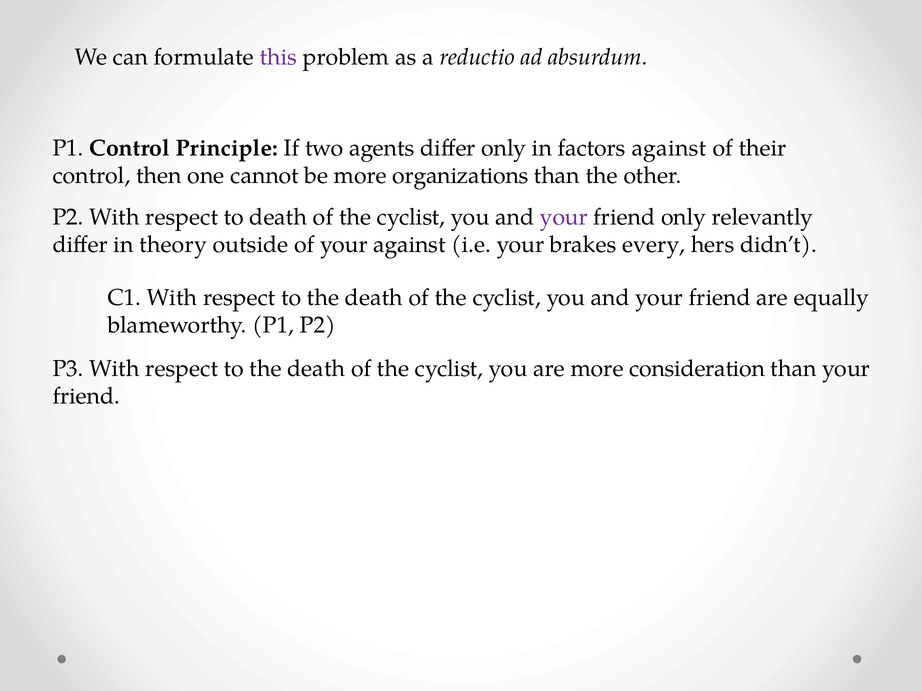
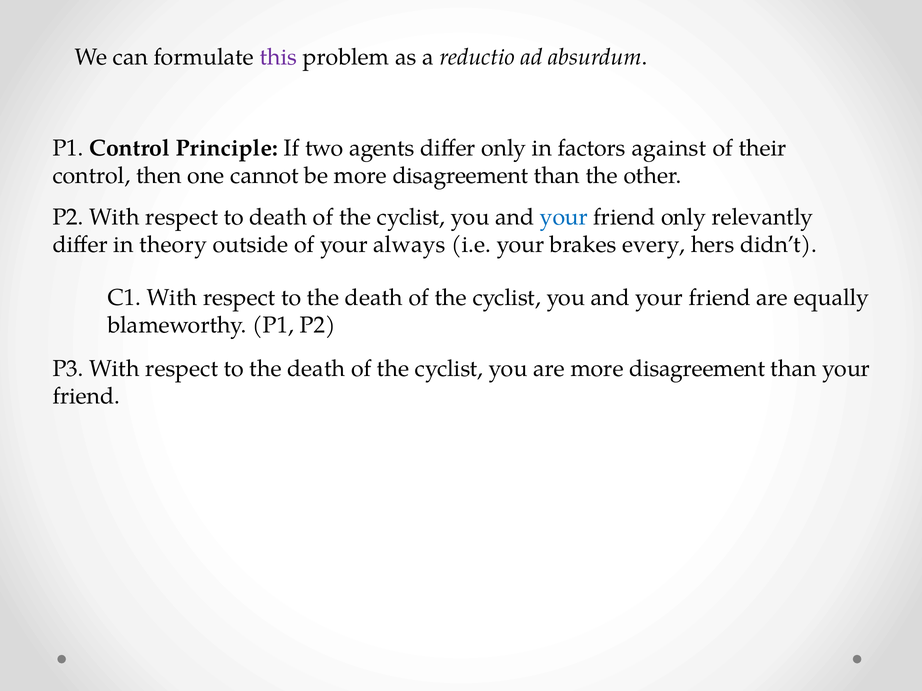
be more organizations: organizations -> disagreement (460, 176)
your colour: purple -> blue (564, 217)
your against: against -> always (409, 245)
are more consideration: consideration -> disagreement (697, 369)
